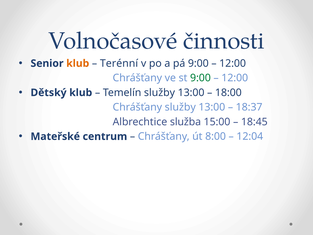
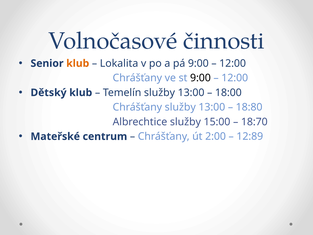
Terénní: Terénní -> Lokalita (119, 63)
9:00 colour: green -> black (200, 78)
18:37: 18:37 -> 18:80 (249, 107)
Albrechtice služba: služba -> služby (185, 122)
18:45: 18:45 -> 18:70 (254, 122)
8:00: 8:00 -> 2:00 (216, 136)
12:04: 12:04 -> 12:89 (250, 136)
